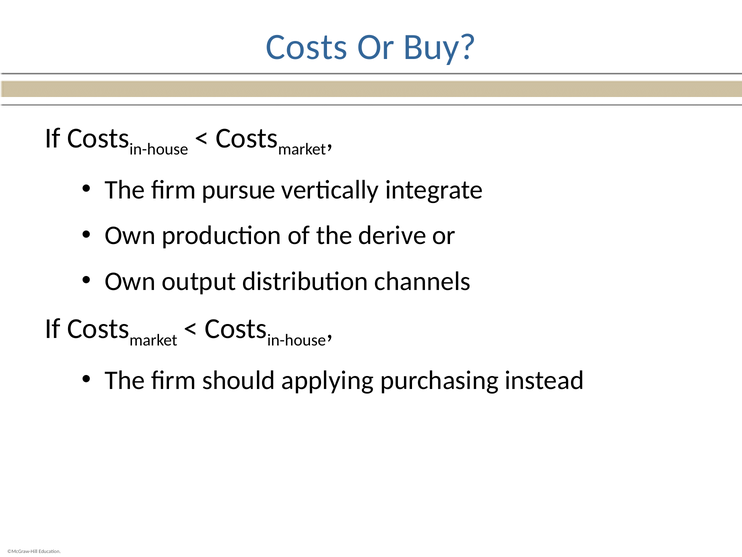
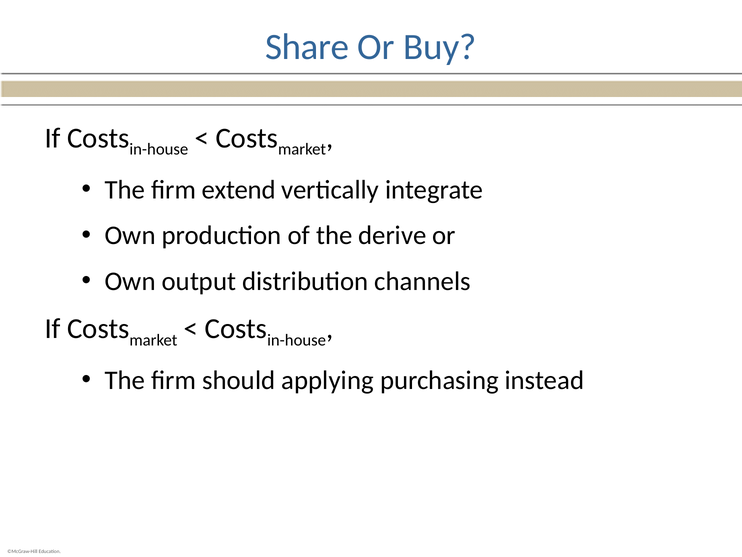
Costs: Costs -> Share (307, 47)
pursue: pursue -> extend (239, 190)
